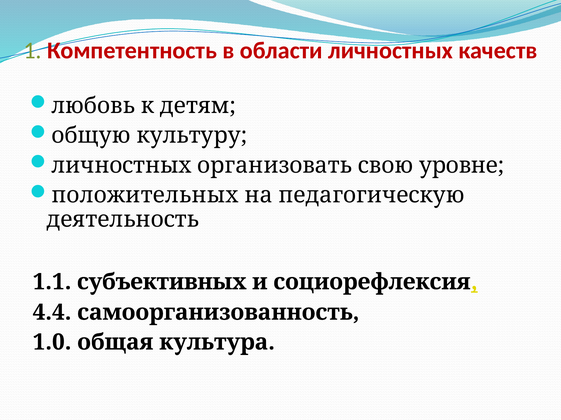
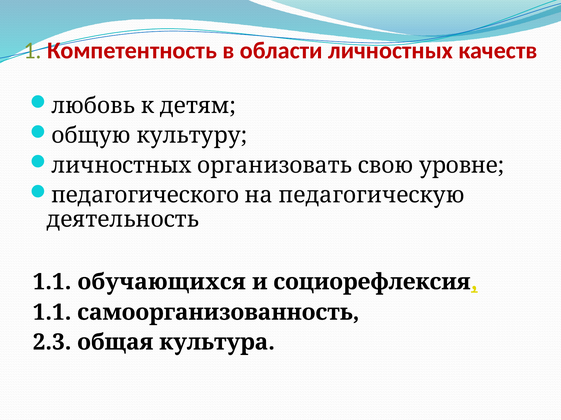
положительных: положительных -> педагогического (145, 195)
субъективных: субъективных -> обучающихся (162, 282)
4.4: 4.4 -> 1.1 (52, 313)
1.0: 1.0 -> 2.3 (52, 343)
